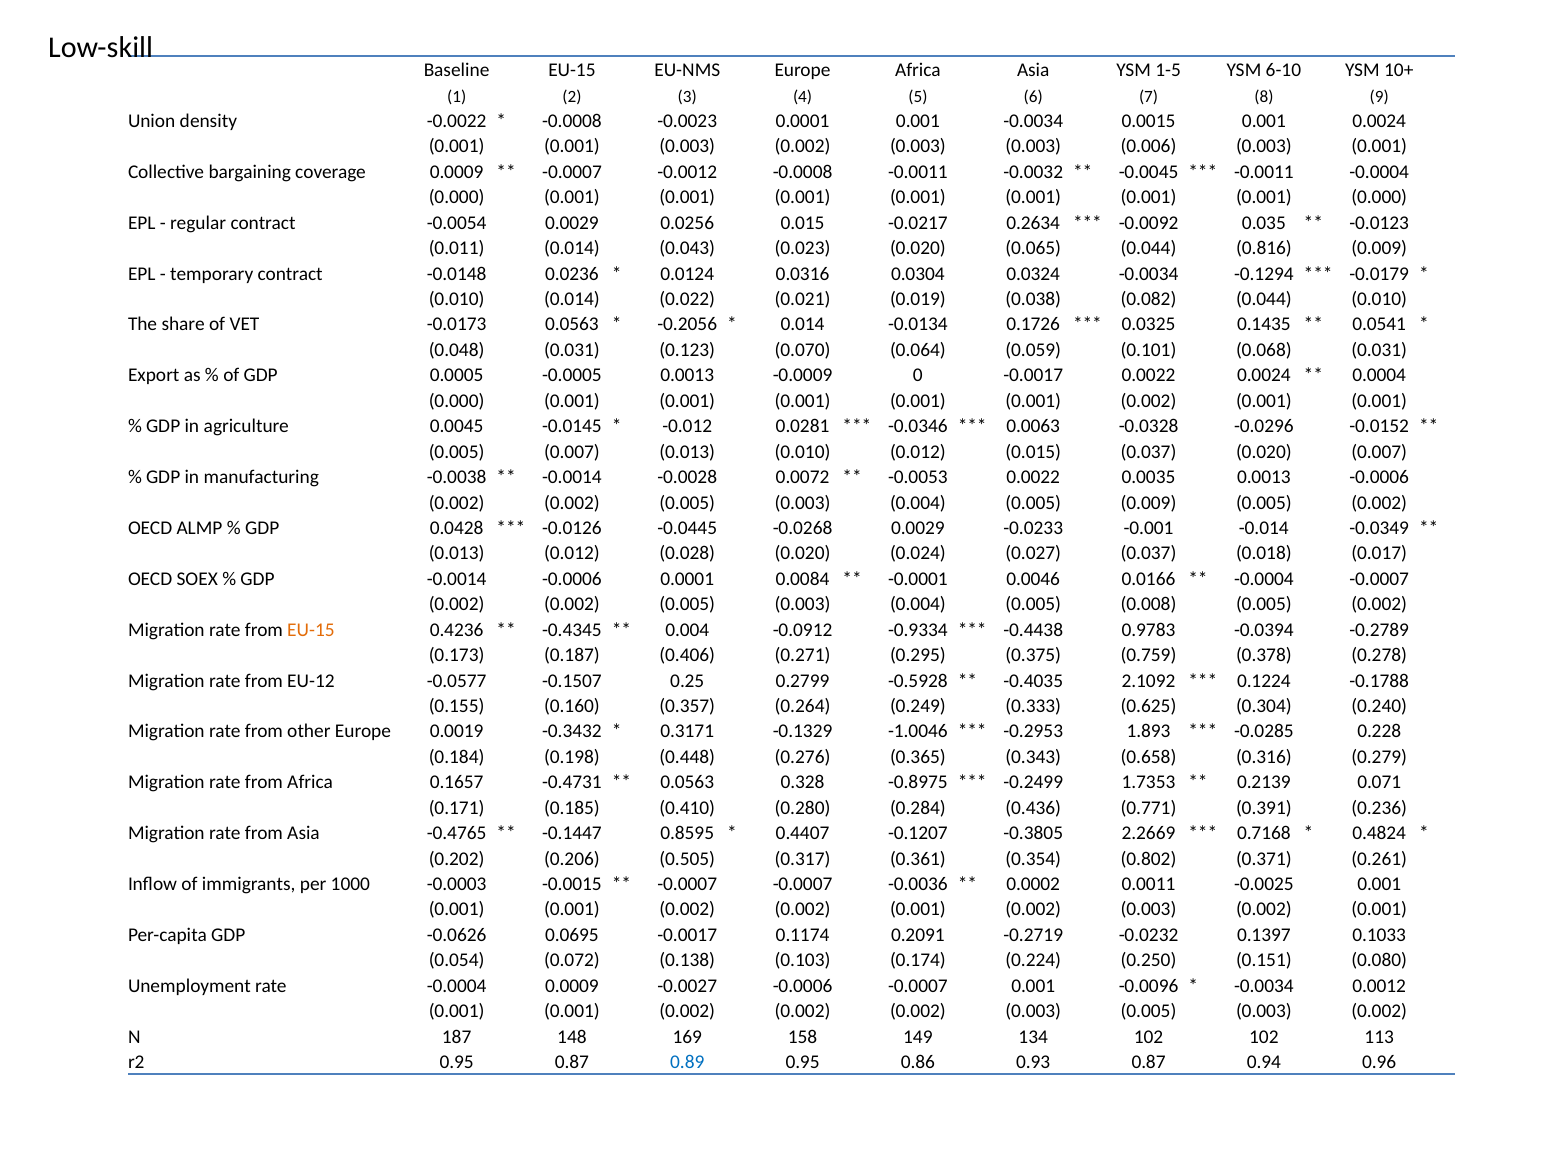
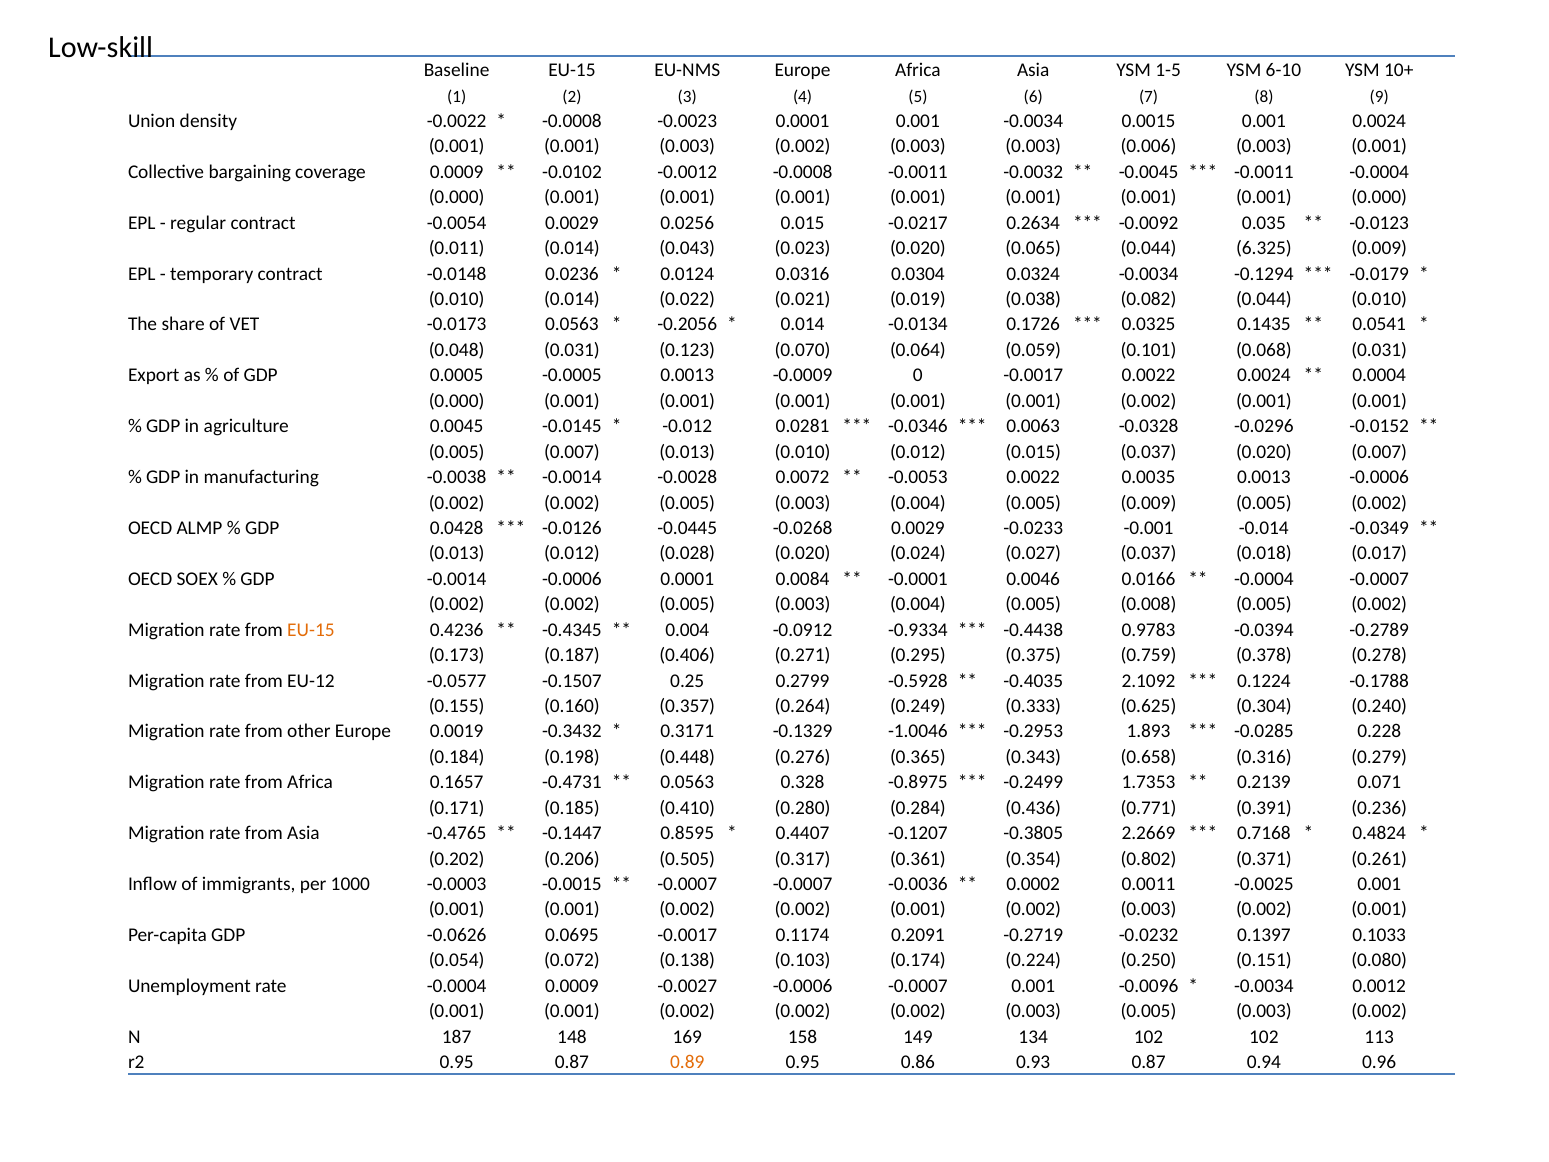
-0.0007: -0.0007 -> -0.0102 (572, 172)
0.816: 0.816 -> 6.325 (1264, 248)
0.89 colour: blue -> orange (687, 1062)
